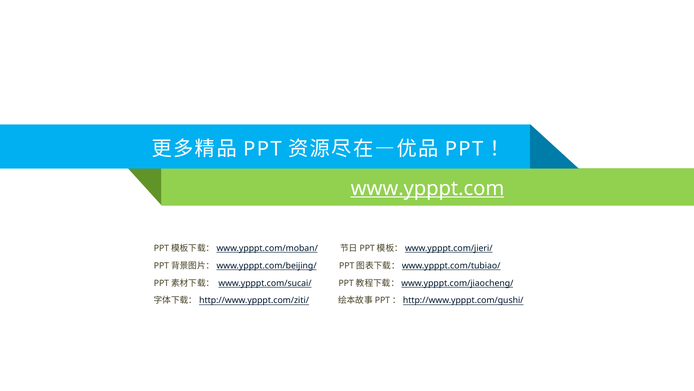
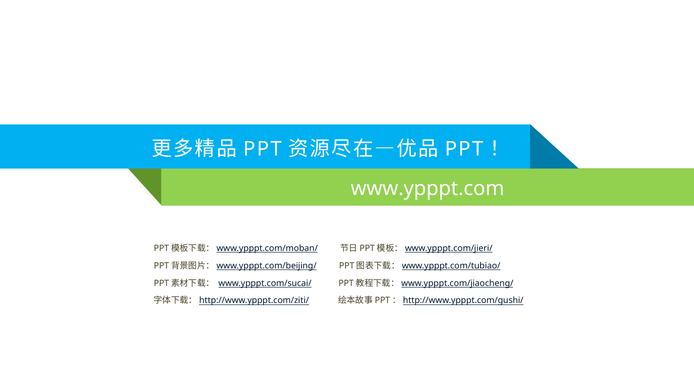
www.ypppt.com underline: present -> none (428, 188)
